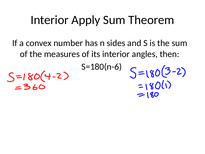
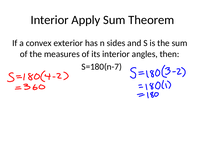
number: number -> exterior (68, 43)
S=180(n-6: S=180(n-6 -> S=180(n-7 (102, 67)
